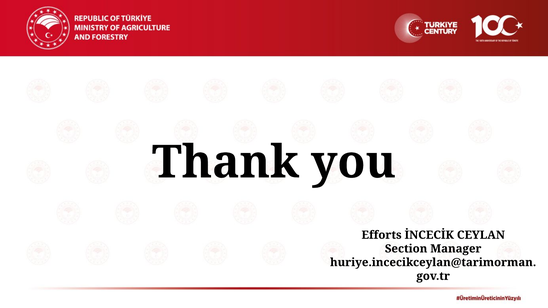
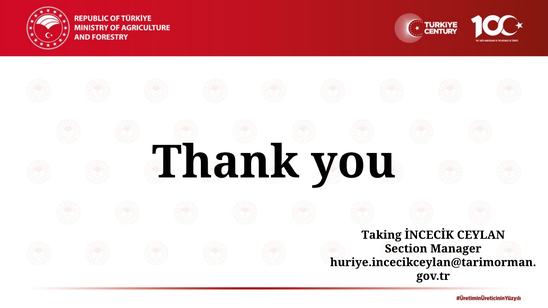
Efforts: Efforts -> Taking (382, 235)
